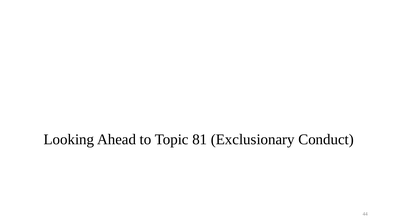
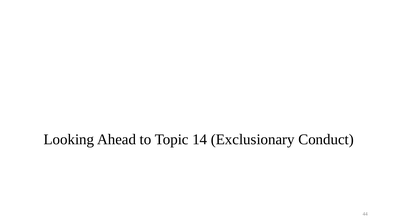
81: 81 -> 14 (200, 139)
